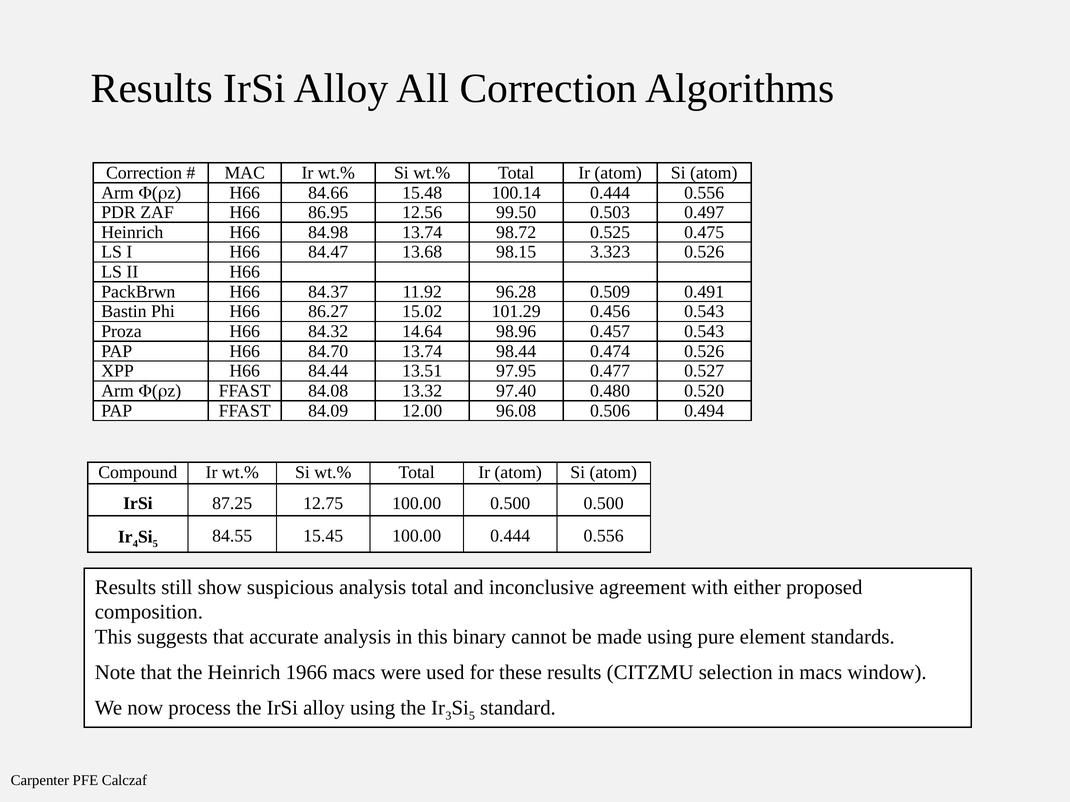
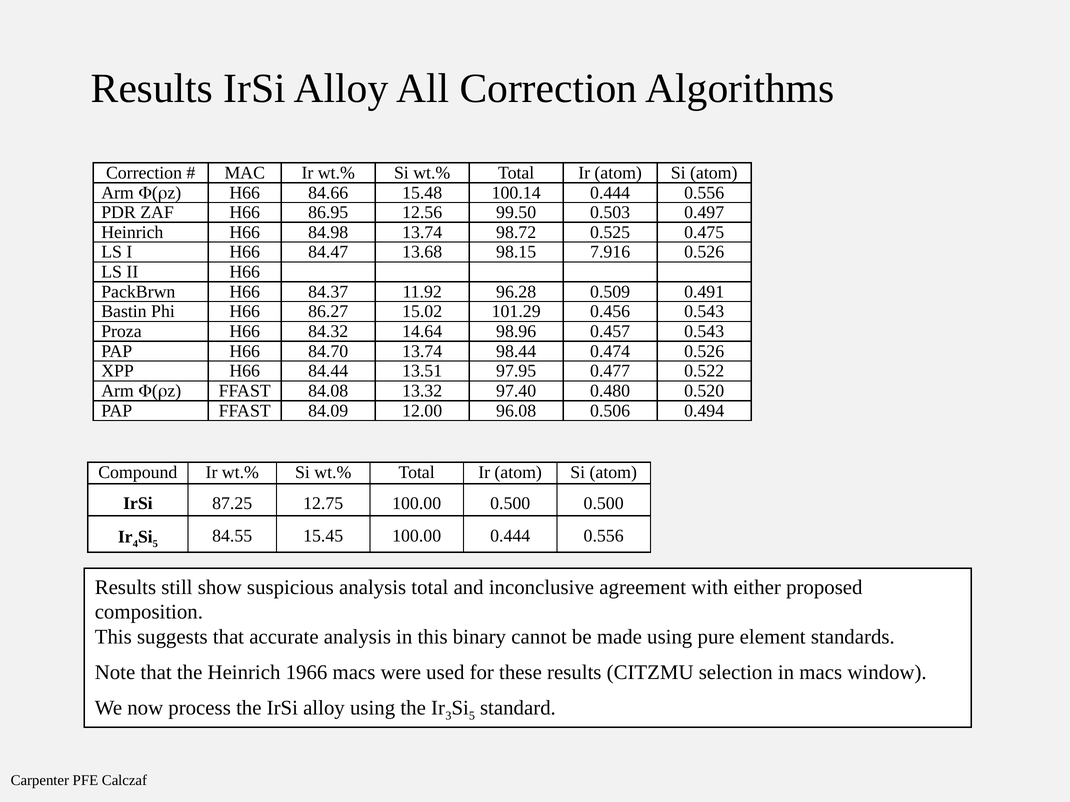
3.323: 3.323 -> 7.916 (610, 252)
0.527: 0.527 -> 0.522 (704, 371)
